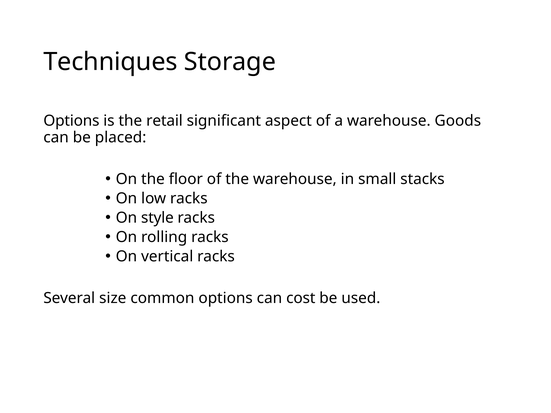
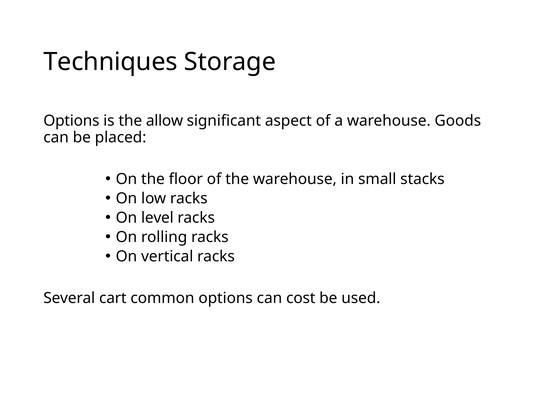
retail: retail -> allow (165, 121)
style: style -> level (157, 218)
size: size -> cart (113, 298)
